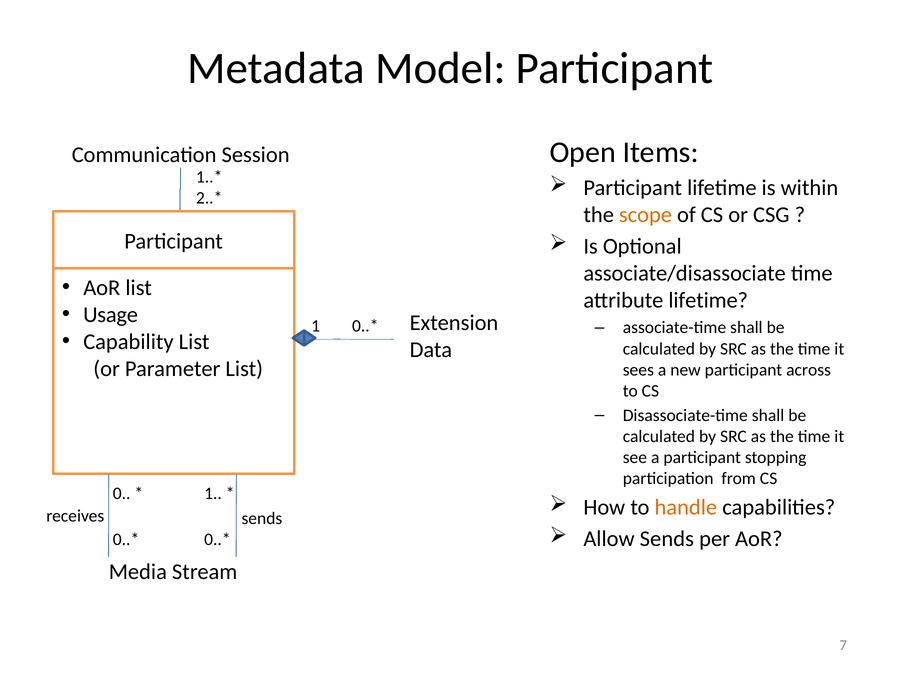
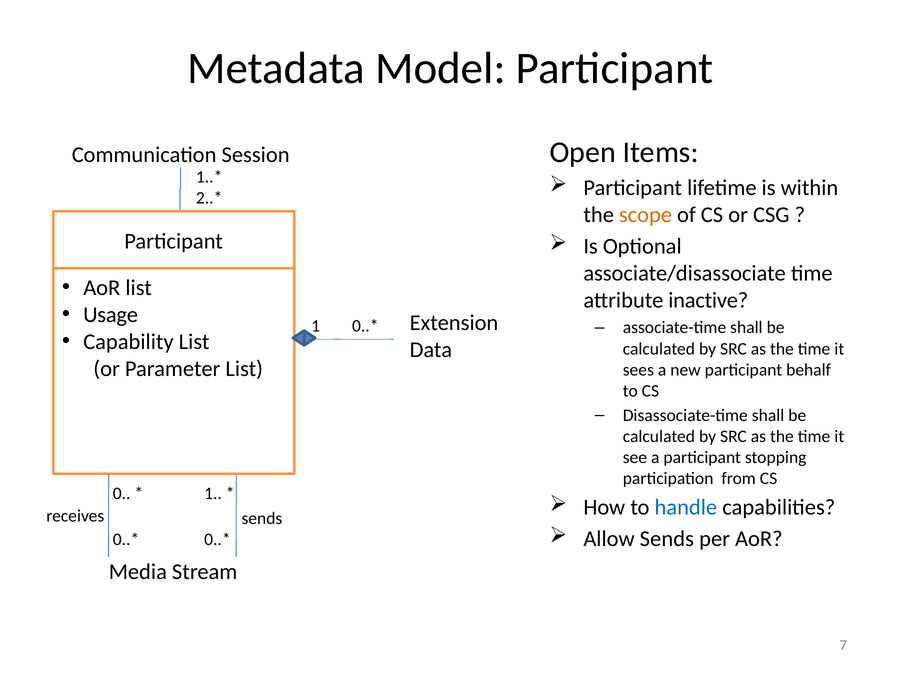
attribute lifetime: lifetime -> inactive (708, 300)
across: across -> behalf (809, 370)
handle colour: orange -> blue (686, 507)
